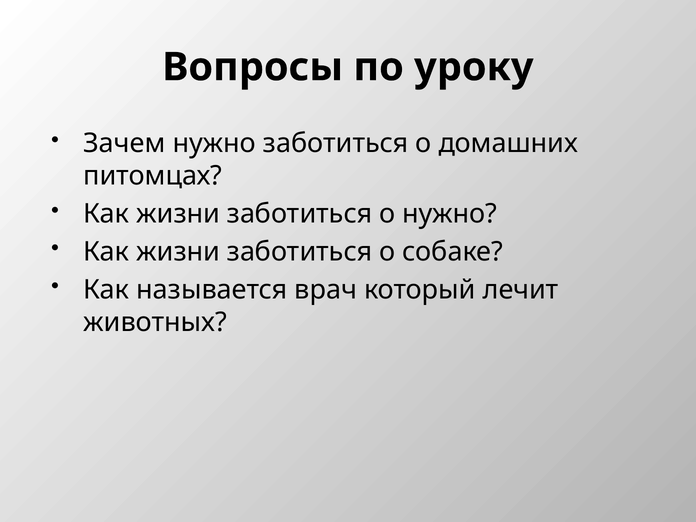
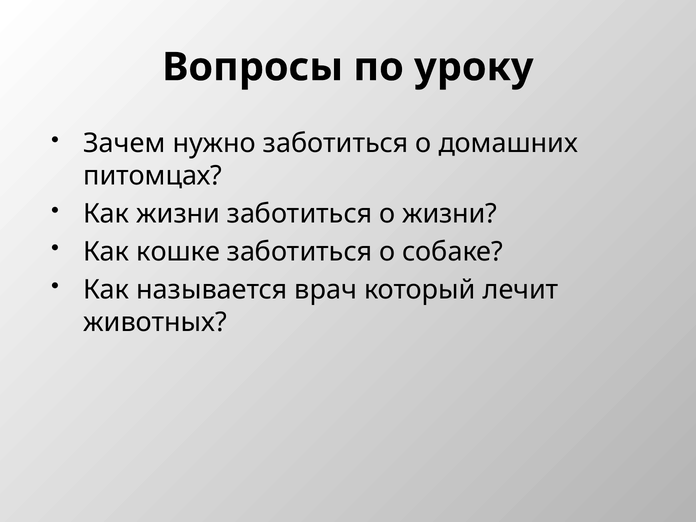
о нужно: нужно -> жизни (450, 214)
жизни: жизни -> кошке (178, 252)
